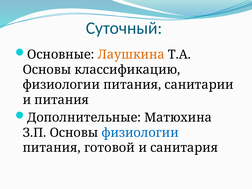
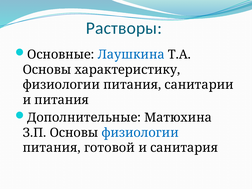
Суточный: Суточный -> Растворы (124, 28)
Лаушкина colour: orange -> blue (131, 55)
классификацию: классификацию -> характеристику (127, 70)
